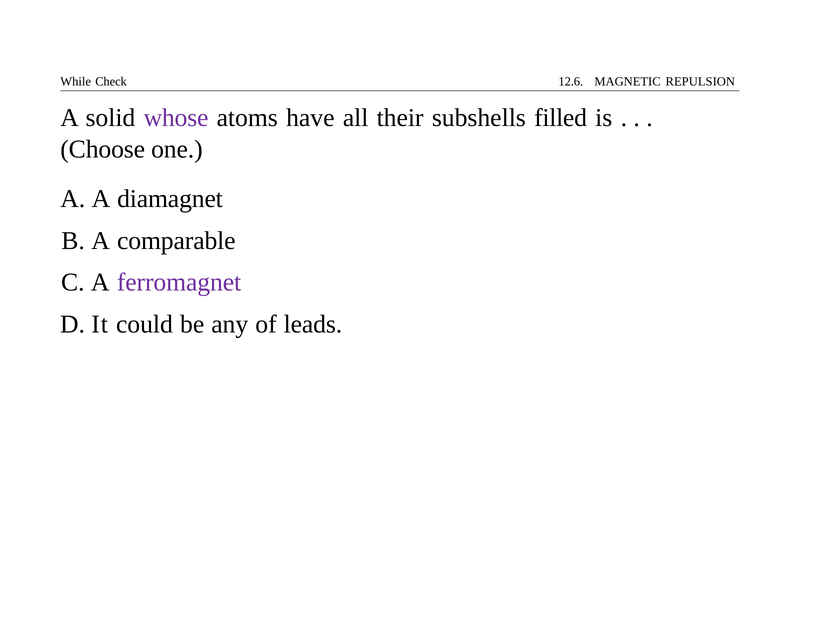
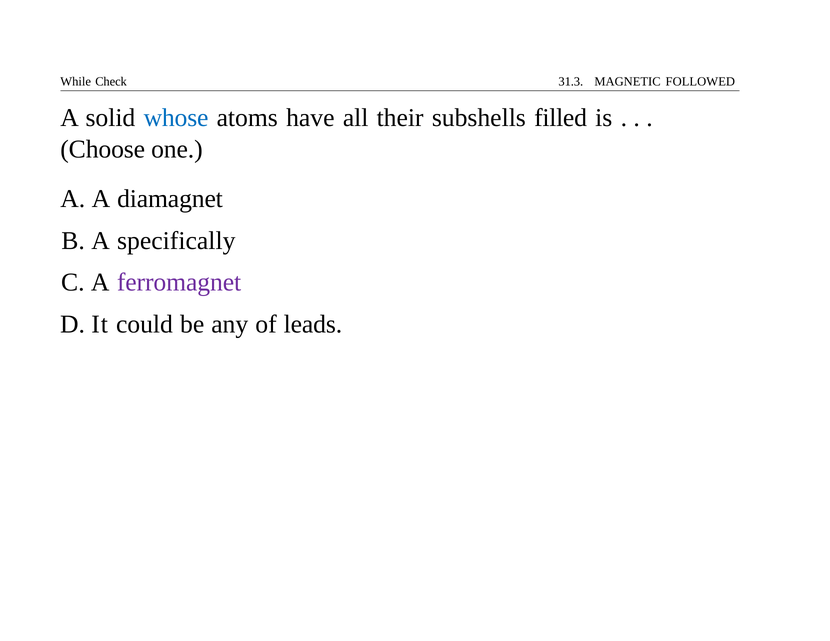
12.6: 12.6 -> 31.3 (571, 82)
REPULSION: REPULSION -> FOLLOWED (700, 82)
whose colour: purple -> blue (176, 118)
comparable: comparable -> specifically (176, 241)
